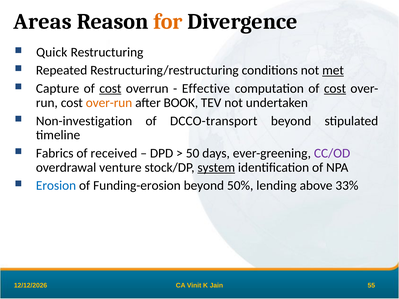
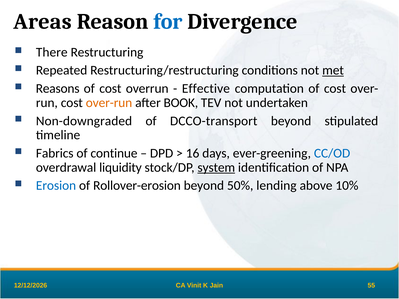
for colour: orange -> blue (168, 22)
Quick: Quick -> There (52, 52)
Capture: Capture -> Reasons (58, 89)
cost underline: present -> none (110, 89)
cost underline: present -> none (335, 89)
Non-investigation: Non-investigation -> Non-downgraded (84, 121)
received: received -> continue (114, 153)
50: 50 -> 16 (193, 153)
CC/OD colour: purple -> blue (332, 153)
venture: venture -> liquidity (120, 168)
Funding-erosion: Funding-erosion -> Rollover-erosion (137, 186)
33%: 33% -> 10% (347, 186)
